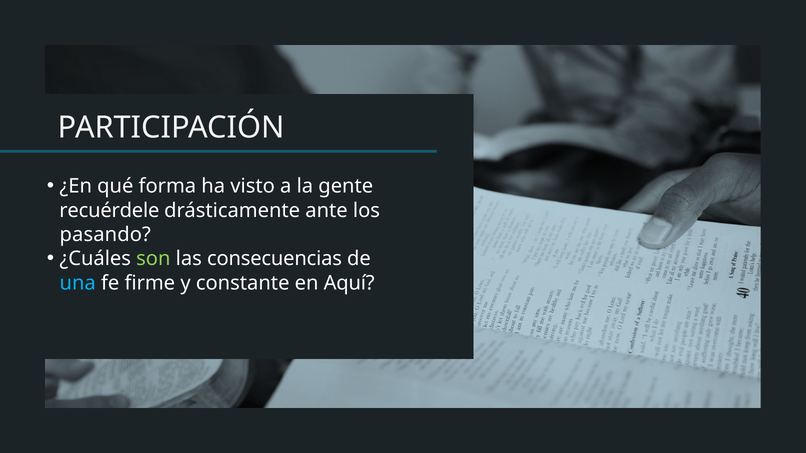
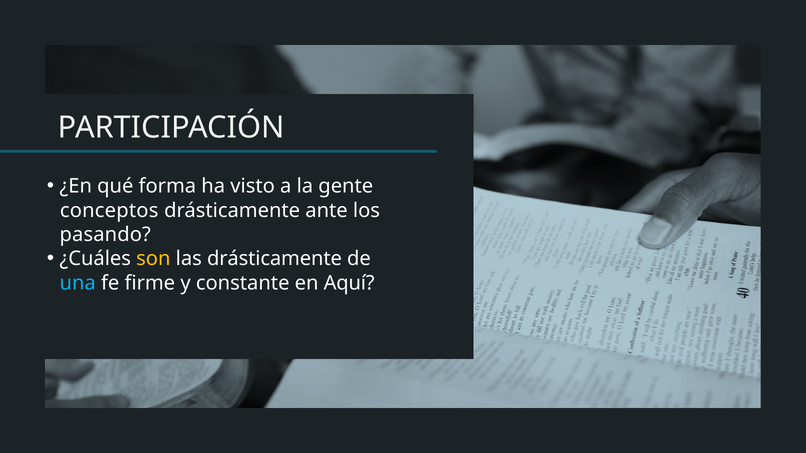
recuérdele: recuérdele -> conceptos (109, 211)
son colour: light green -> yellow (153, 259)
las consecuencias: consecuencias -> drásticamente (274, 259)
